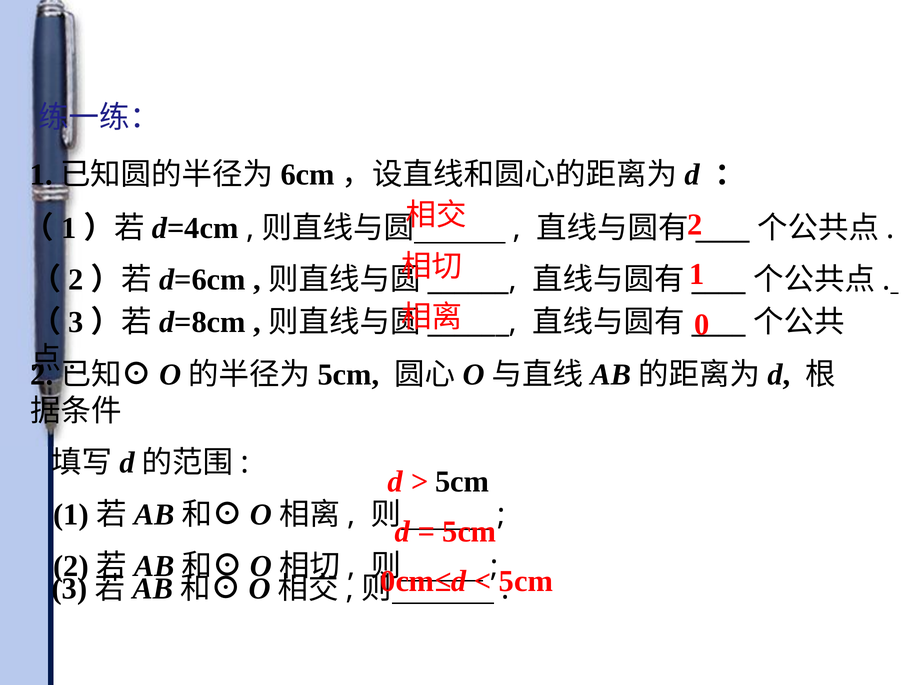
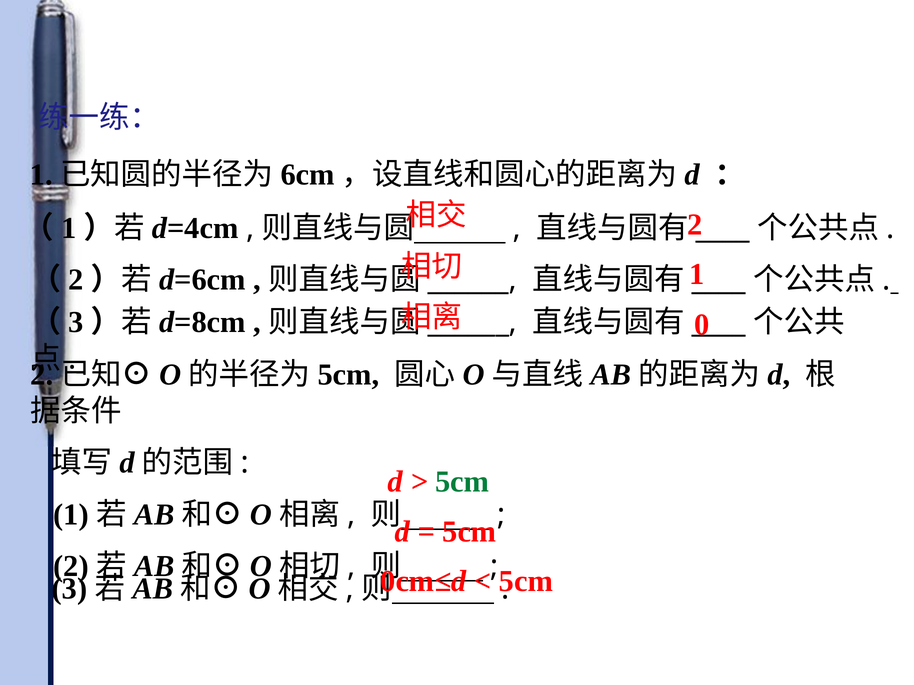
5cm colour: black -> green (462, 482)
